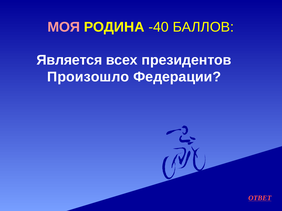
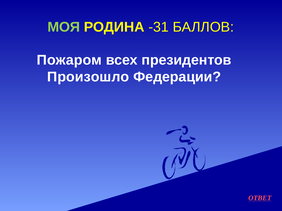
МОЯ colour: pink -> light green (64, 27)
-40: -40 -> -31 (159, 27)
Является: Является -> Пожаром (69, 60)
